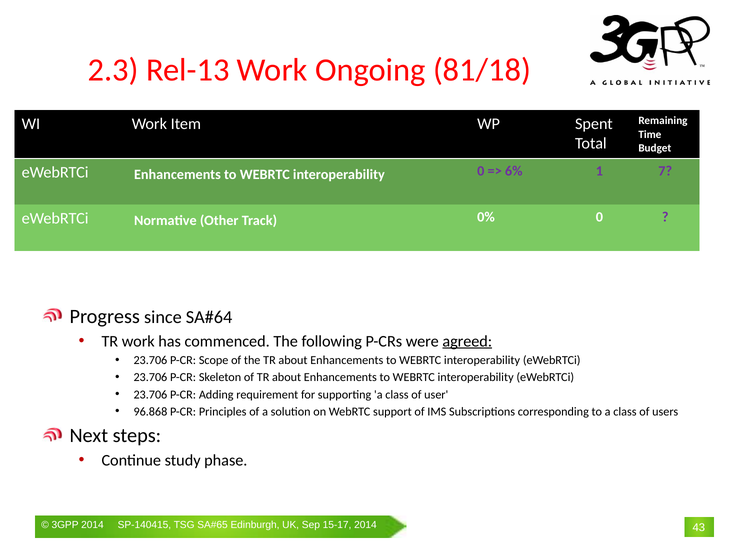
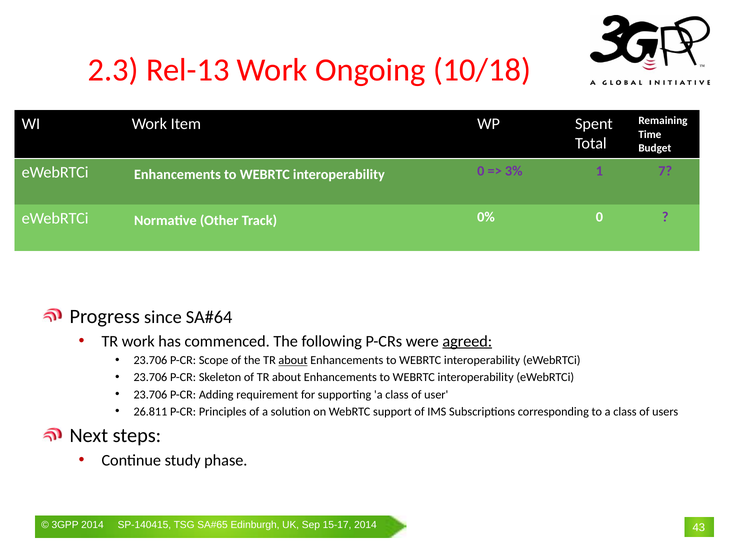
81/18: 81/18 -> 10/18 (482, 70)
6%: 6% -> 3% (514, 171)
about underline: none -> present (293, 361)
96.868: 96.868 -> 26.811 (150, 412)
